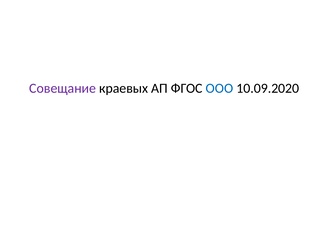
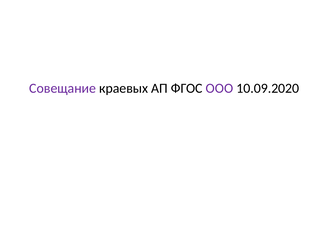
ООО colour: blue -> purple (219, 88)
